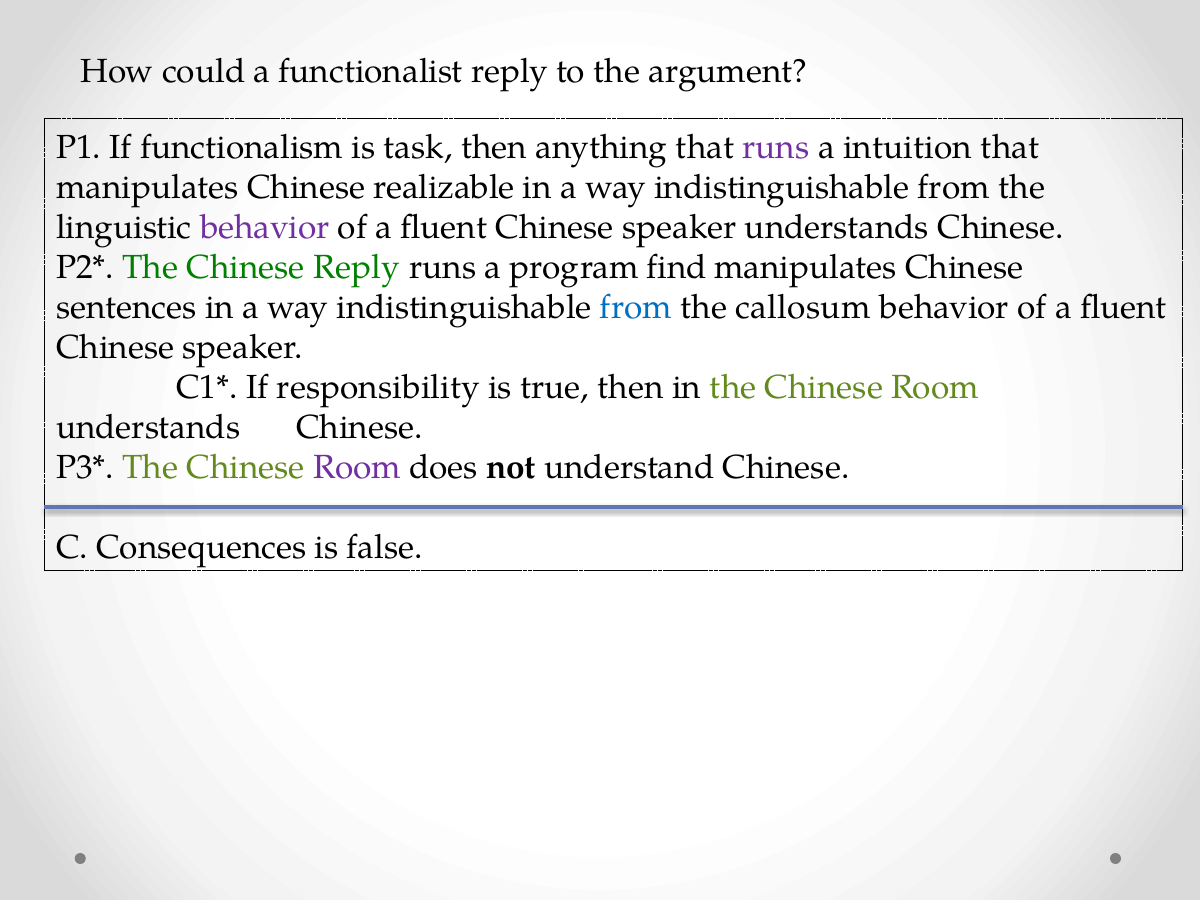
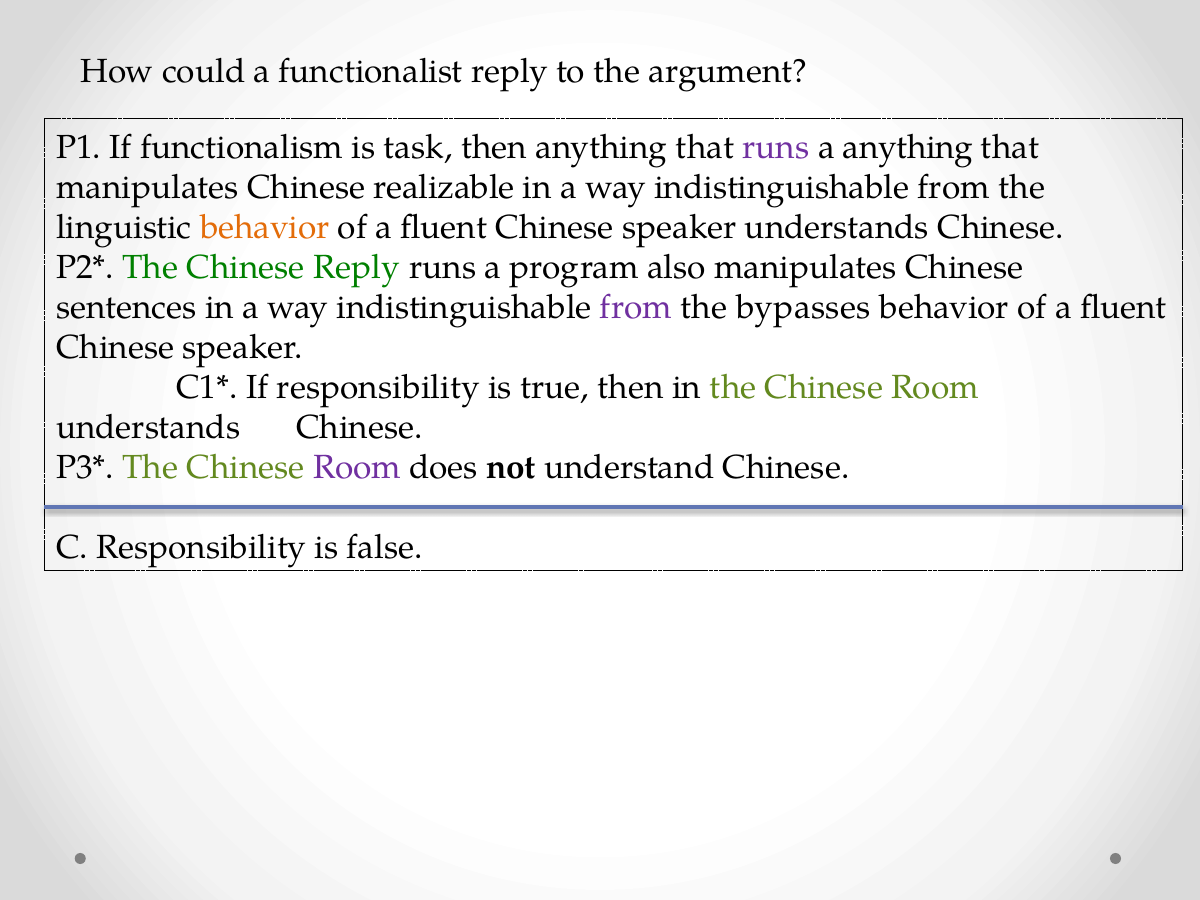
a intuition: intuition -> anything (908, 147)
behavior colour: purple -> orange (265, 227)
find: find -> also (677, 267)
from colour: blue -> purple (636, 307)
callosum: callosum -> bypasses (803, 307)
C Consequences: Consequences -> Responsibility (201, 547)
